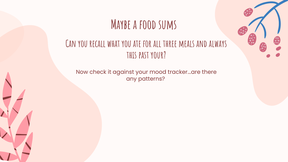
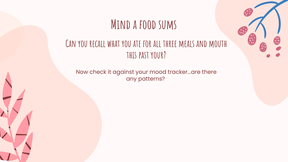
Maybe: Maybe -> Mind (121, 25)
always: always -> mouth (218, 44)
